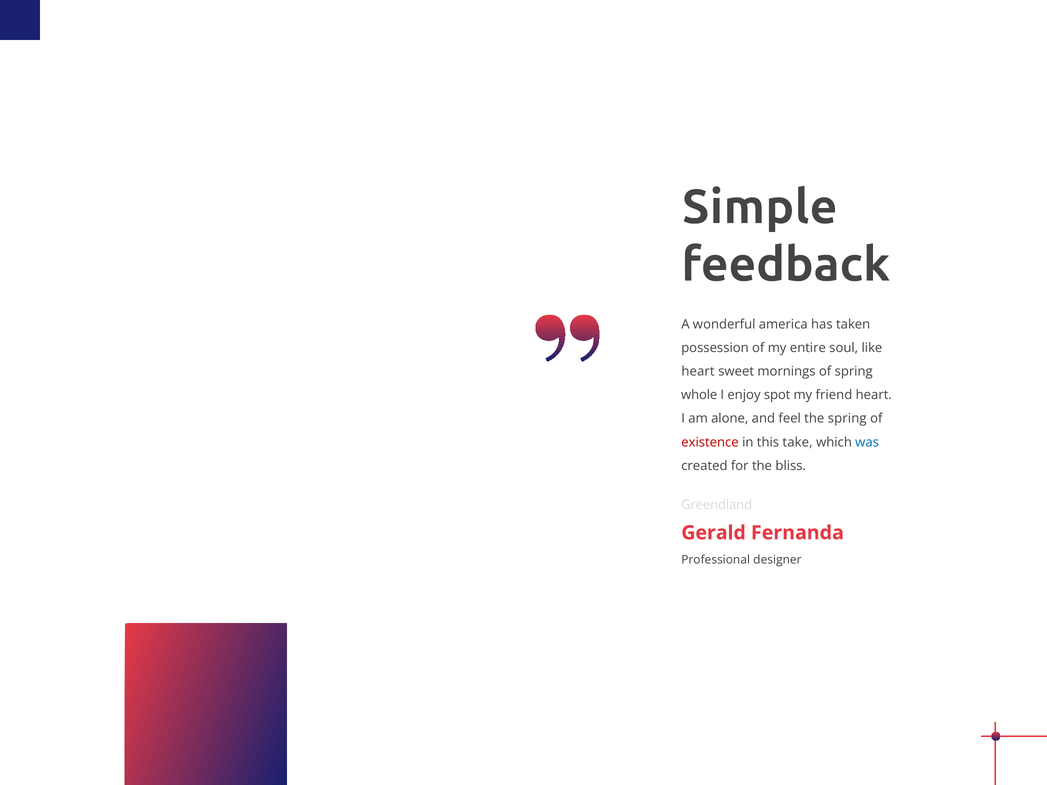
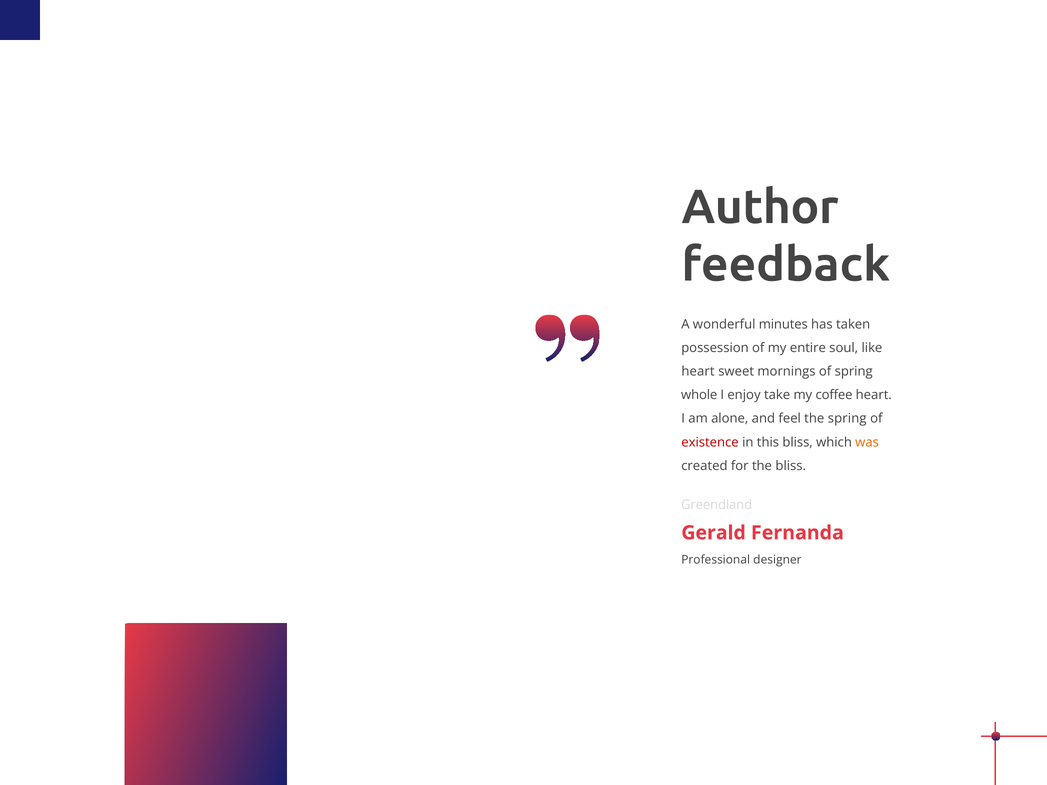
Simple: Simple -> Author (760, 207)
america: america -> minutes (783, 324)
spot: spot -> take (777, 395)
friend: friend -> coffee (834, 395)
this take: take -> bliss (798, 442)
was colour: blue -> orange (867, 442)
